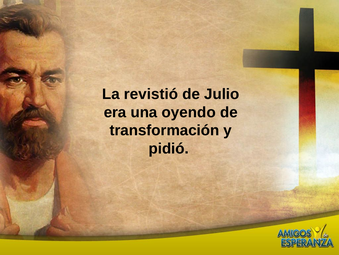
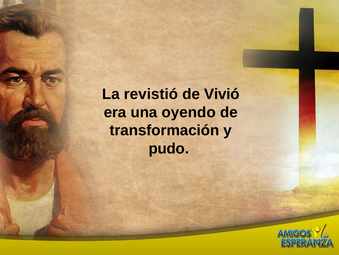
Julio: Julio -> Vivió (222, 94)
pidió: pidió -> pudo (169, 148)
